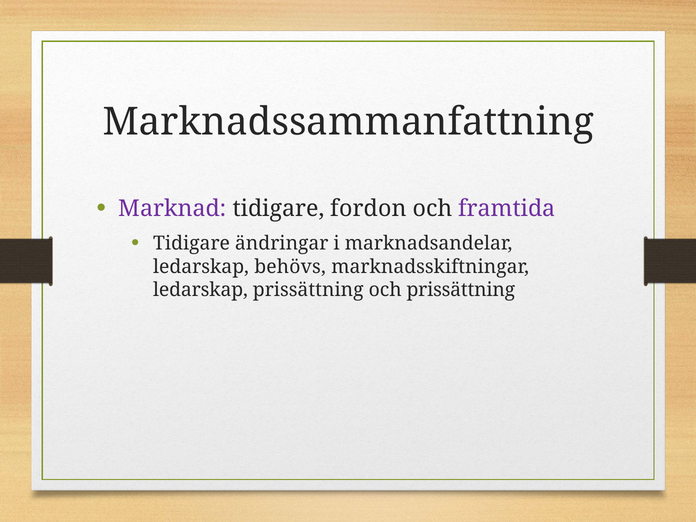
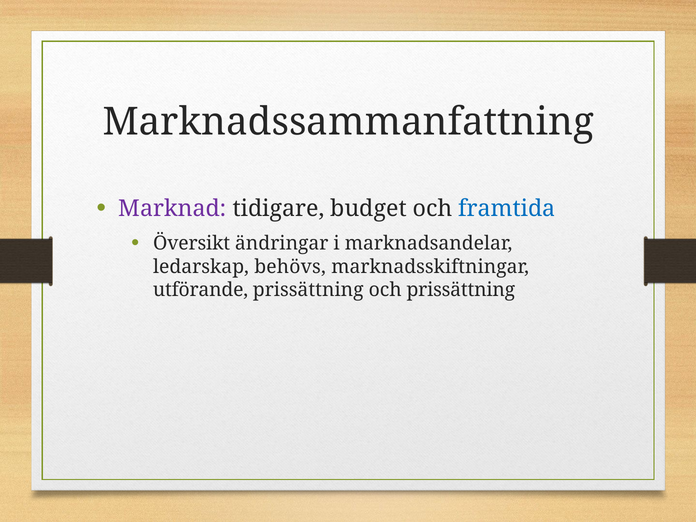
fordon: fordon -> budget (369, 209)
framtida colour: purple -> blue (507, 209)
Tidigare: Tidigare -> Översikt (192, 243)
ledarskap: ledarskap -> utförande (201, 290)
